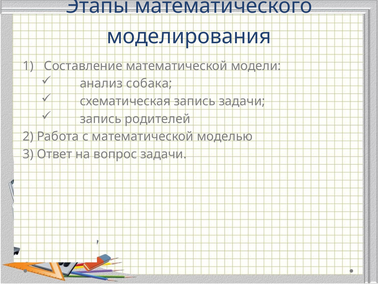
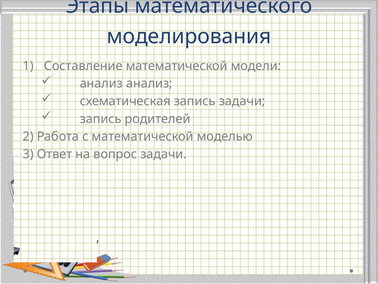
анализ собака: собака -> анализ (149, 83)
